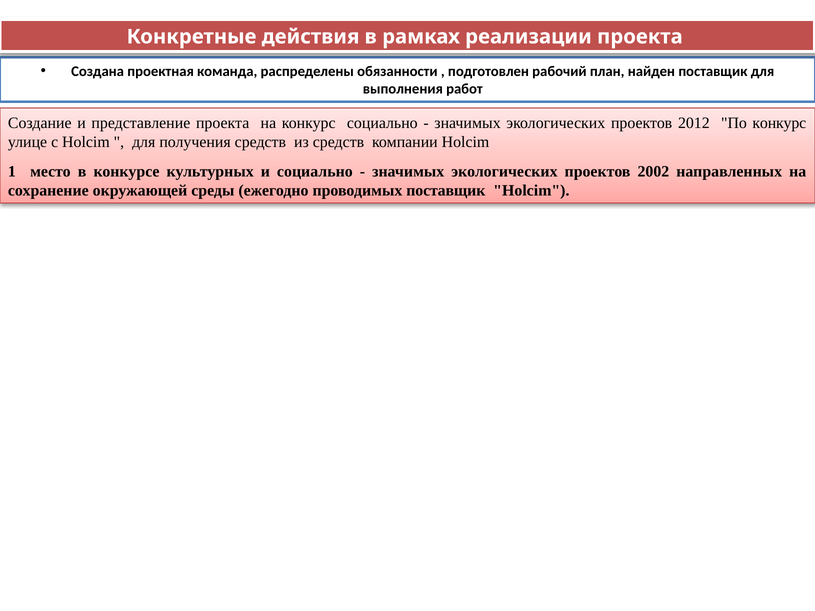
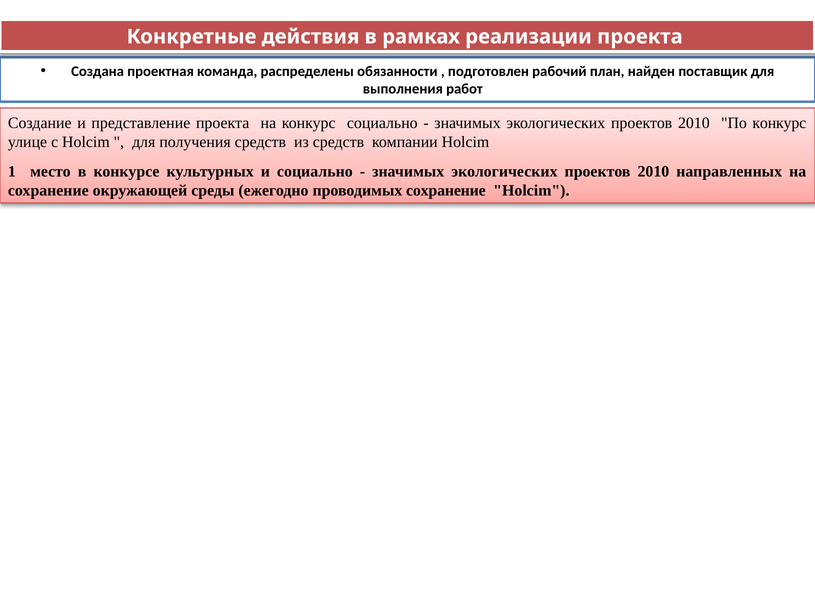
2012: 2012 -> 2010 (694, 123)
2002: 2002 -> 2010 (653, 172)
проводимых поставщик: поставщик -> сохранение (446, 191)
